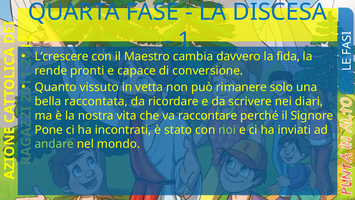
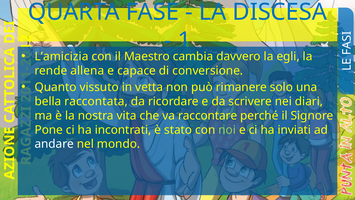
L’crescere: L’crescere -> L’amicizia (62, 56)
fida: fida -> egli (288, 56)
pronti: pronti -> allena (87, 71)
andare colour: light green -> white (54, 144)
